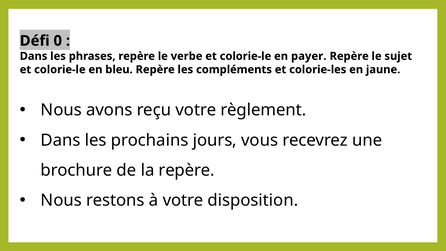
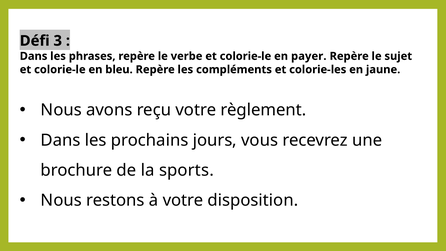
0: 0 -> 3 (58, 41)
la repère: repère -> sports (186, 170)
